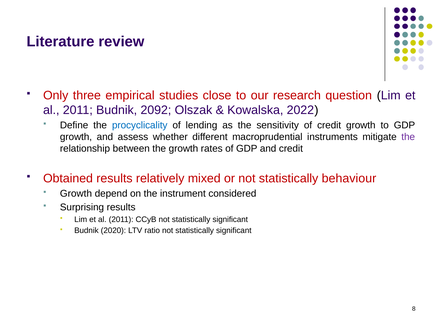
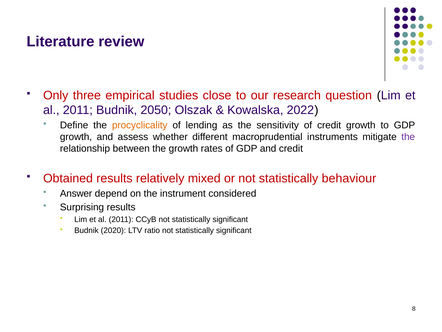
2092: 2092 -> 2050 (156, 110)
procyclicality colour: blue -> orange (140, 125)
Growth: Growth -> Answer (76, 193)
